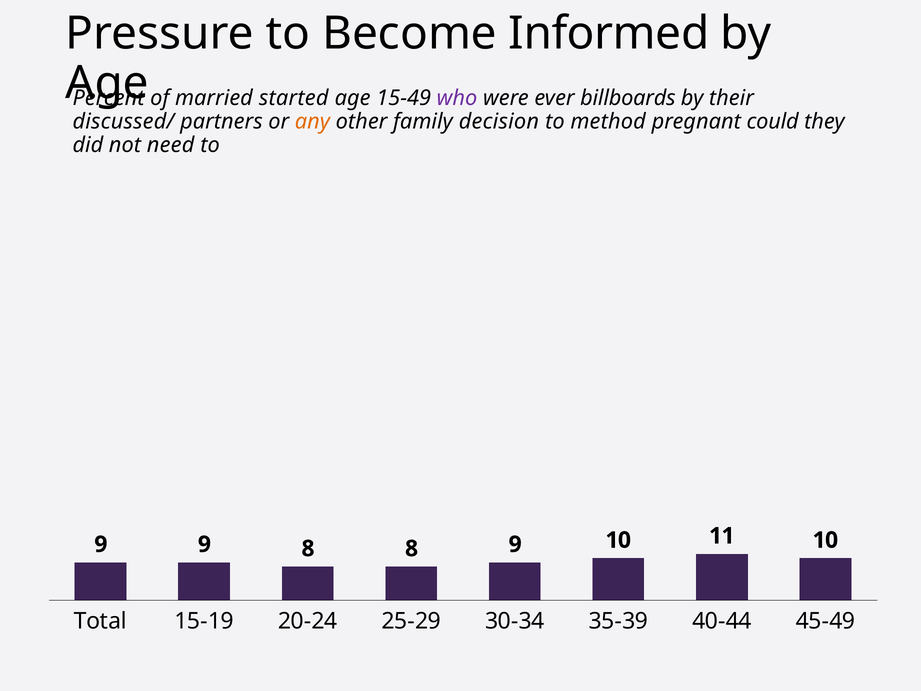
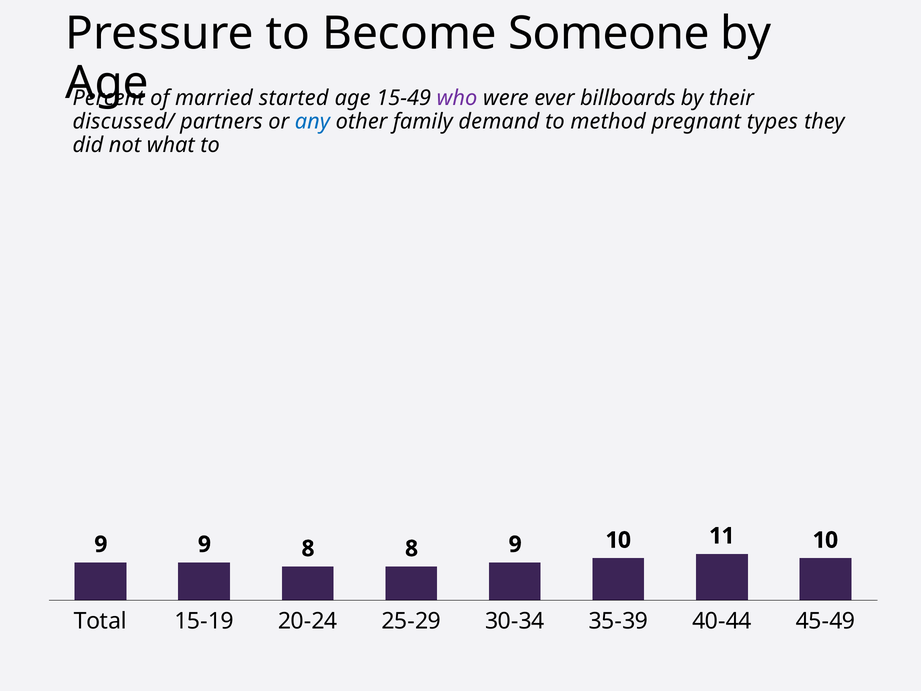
Informed: Informed -> Someone (609, 33)
any colour: orange -> blue (312, 121)
decision: decision -> demand (499, 121)
could: could -> types (772, 121)
need: need -> what (171, 145)
